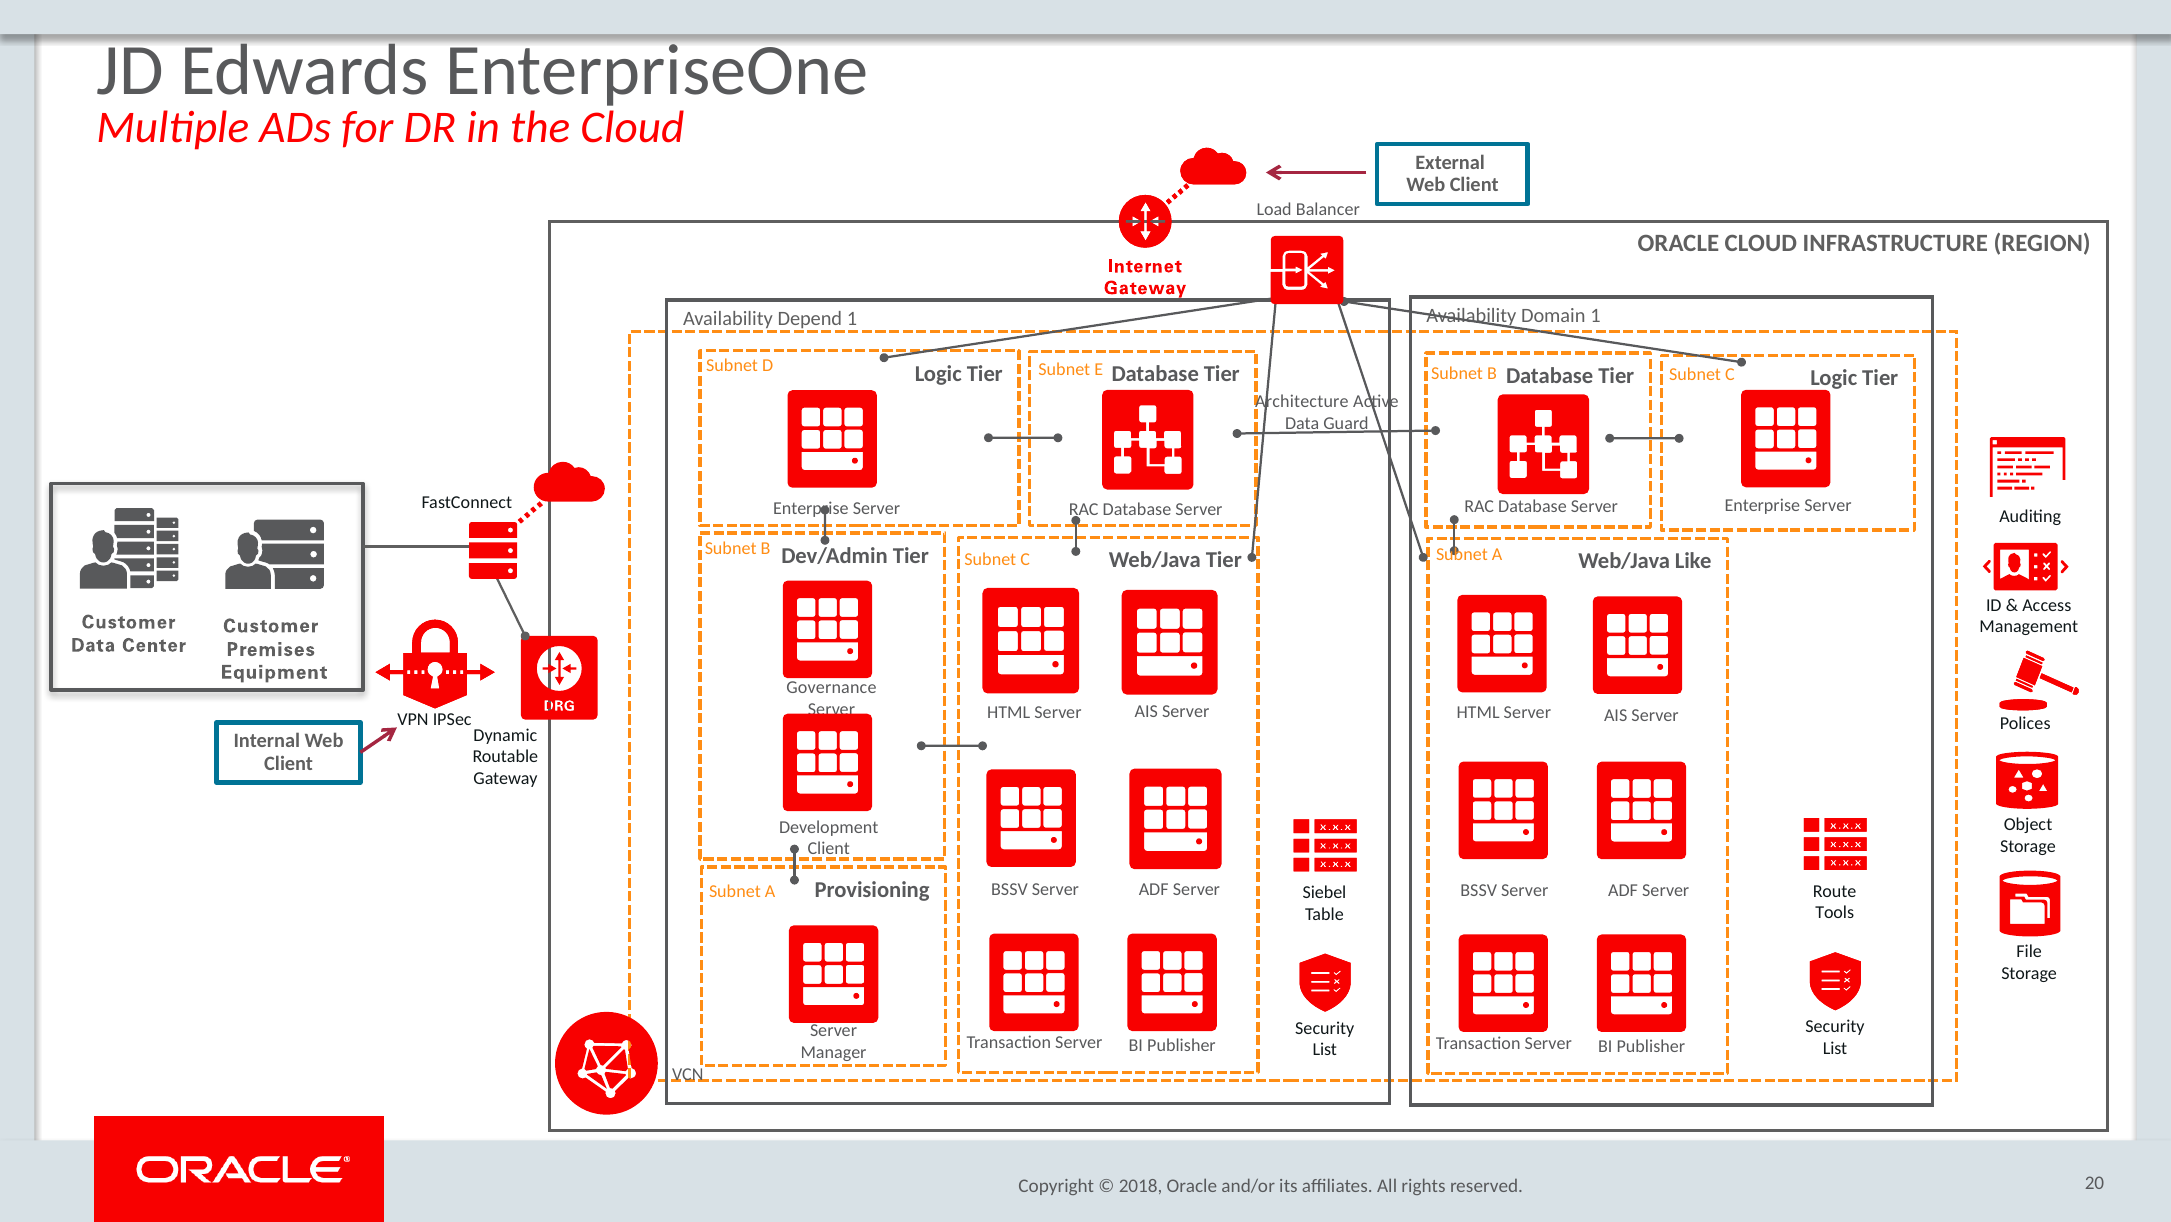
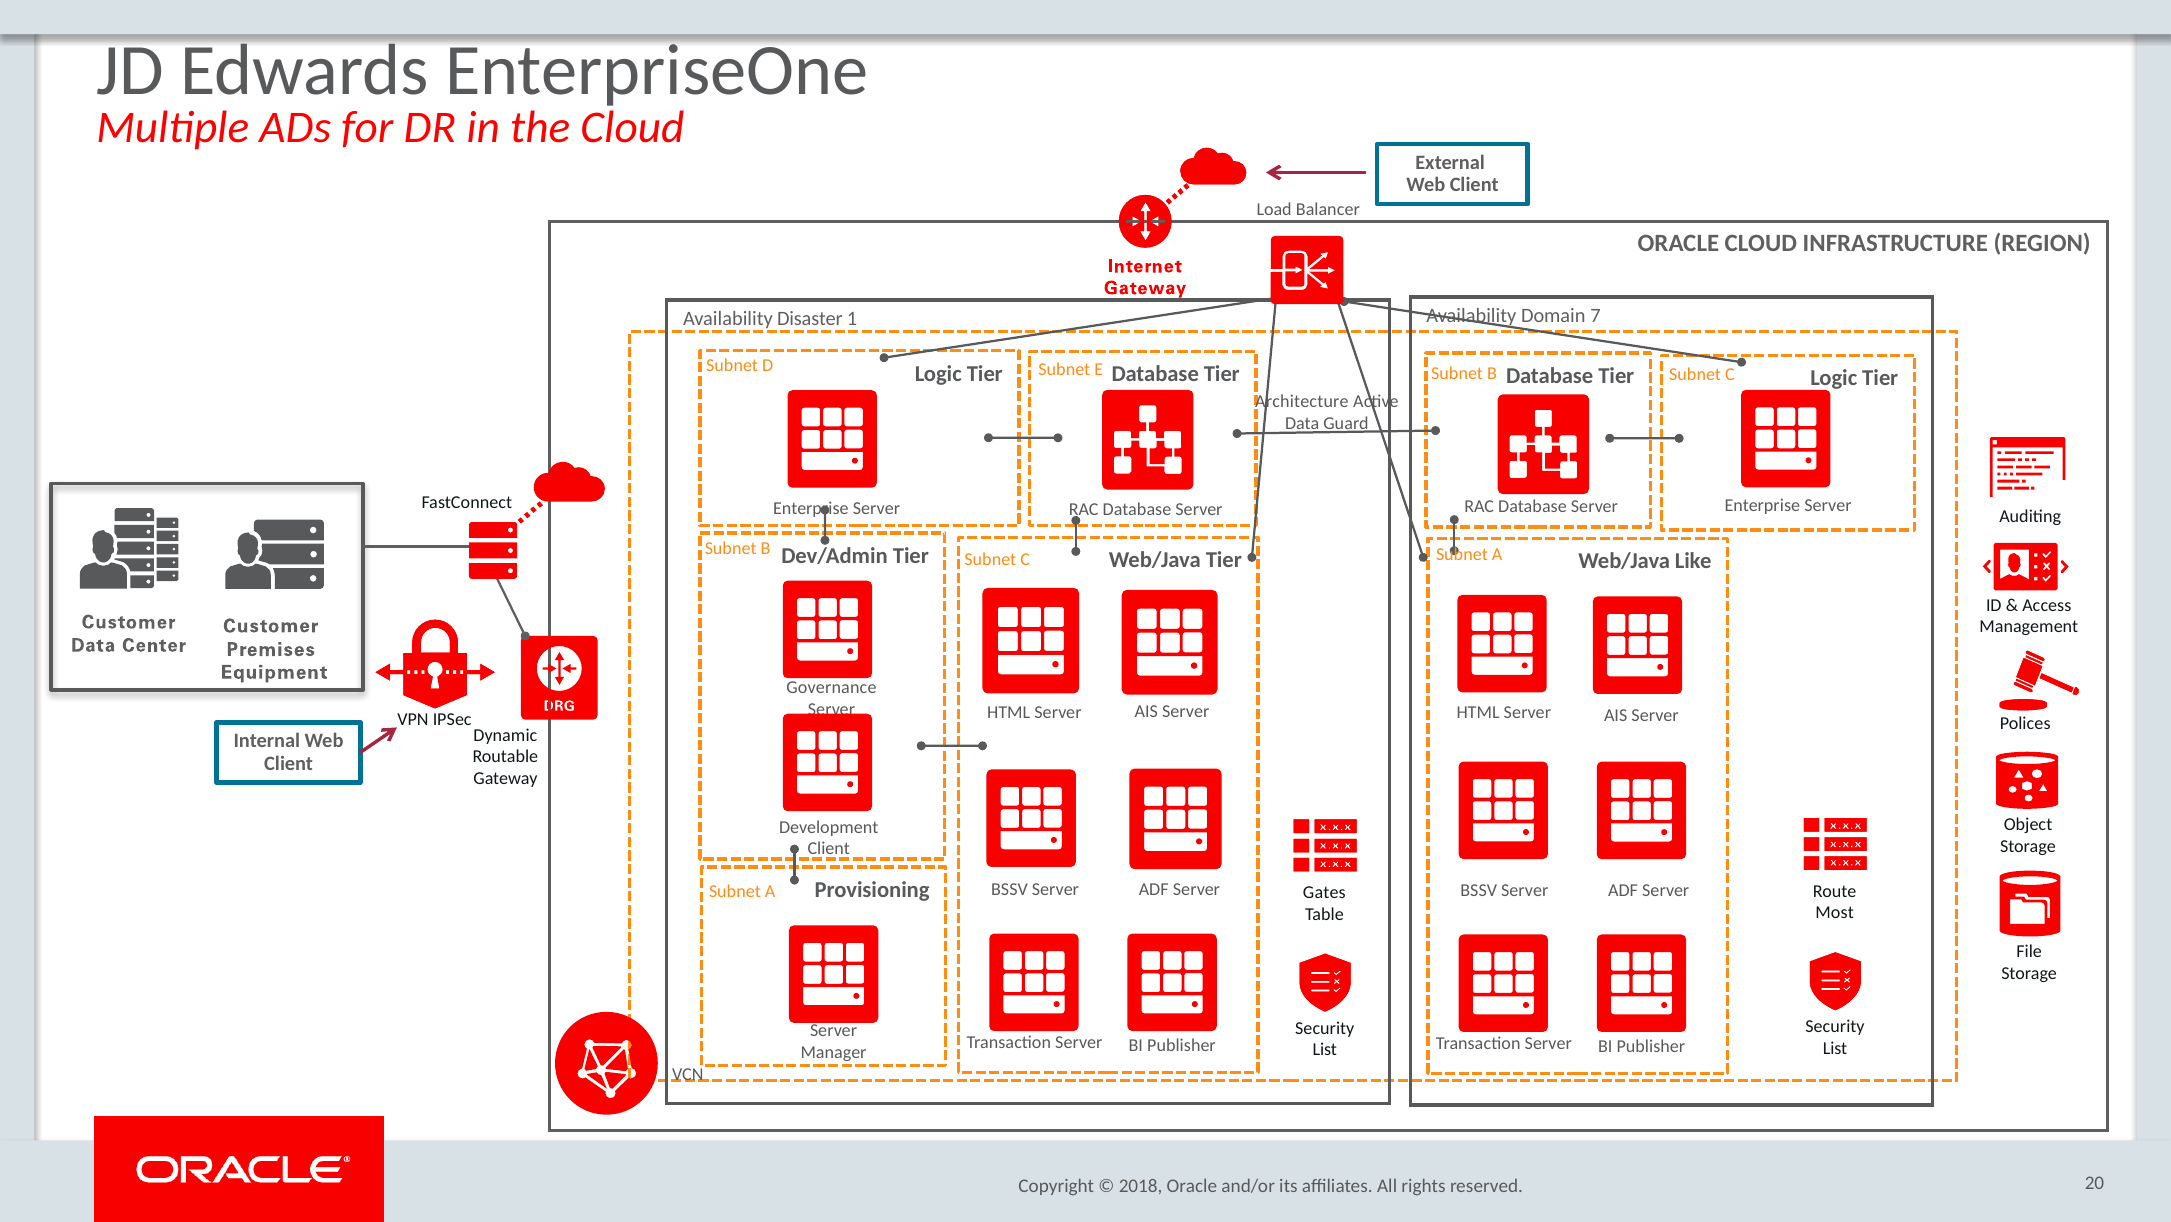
Depend: Depend -> Disaster (810, 319)
Domain 1: 1 -> 7 (1595, 316)
Siebel: Siebel -> Gates (1324, 892)
Tools: Tools -> Most (1835, 913)
